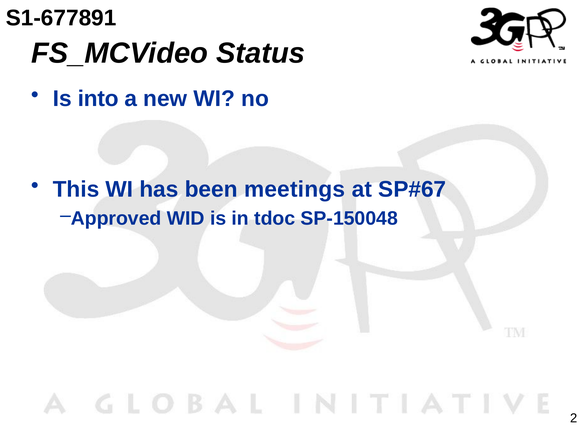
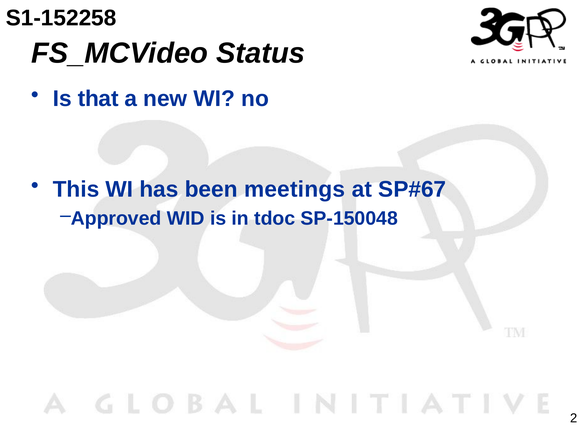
S1-677891: S1-677891 -> S1-152258 (61, 18)
into: into -> that (98, 99)
